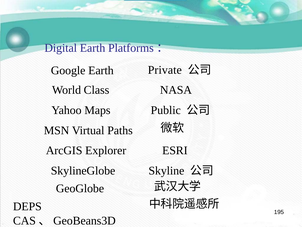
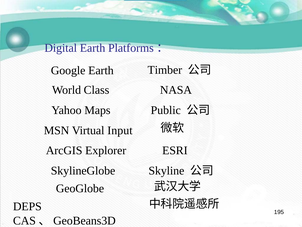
Private: Private -> Timber (165, 70)
Paths: Paths -> Input (120, 130)
